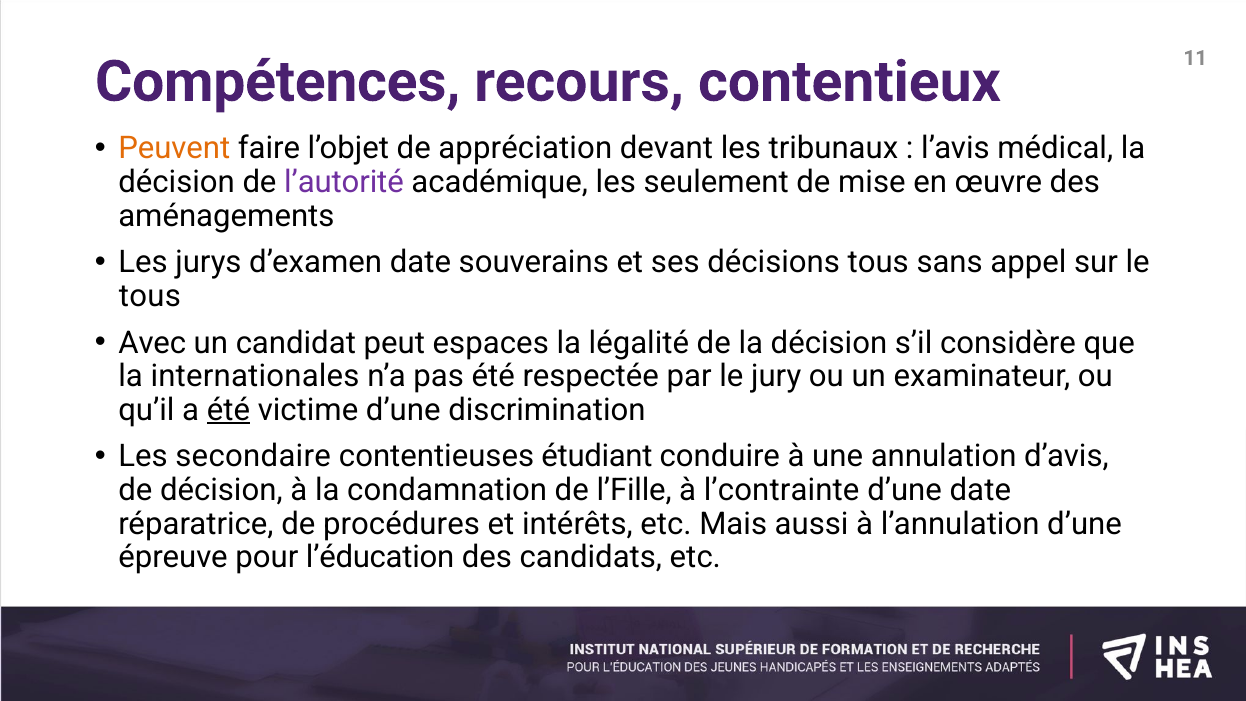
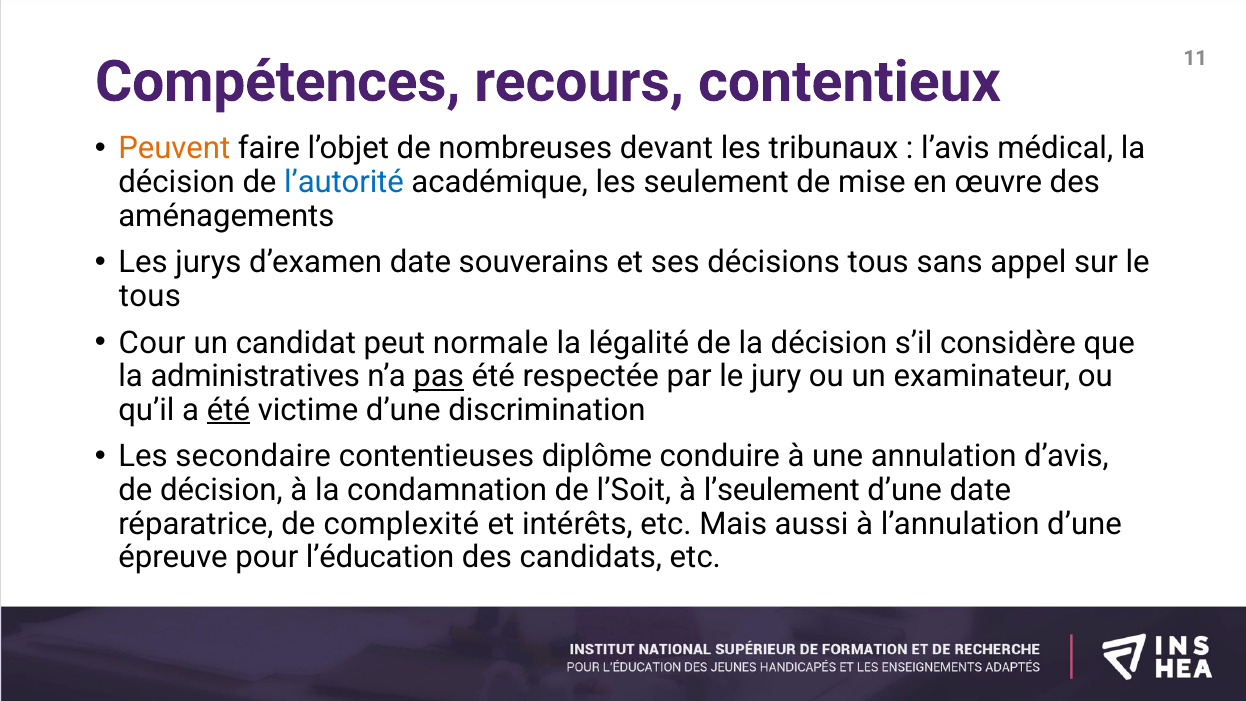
appréciation: appréciation -> nombreuses (525, 149)
l’autorité colour: purple -> blue (344, 182)
Avec: Avec -> Cour (152, 343)
espaces: espaces -> normale (491, 343)
internationales: internationales -> administratives (255, 376)
pas underline: none -> present (439, 376)
étudiant: étudiant -> diplôme (597, 457)
l’Fille: l’Fille -> l’Soit (634, 490)
l’contrainte: l’contrainte -> l’seulement (782, 490)
procédures: procédures -> complexité (401, 524)
